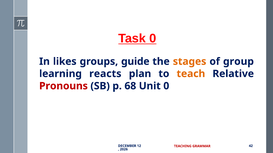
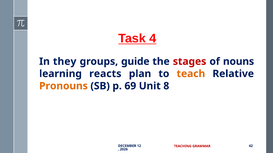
Task 0: 0 -> 4 (153, 39)
likes: likes -> they (65, 62)
stages colour: orange -> red (190, 62)
group: group -> nouns (239, 62)
Pronouns colour: red -> orange (63, 86)
68: 68 -> 69 (130, 86)
Unit 0: 0 -> 8 (166, 86)
